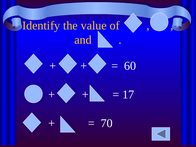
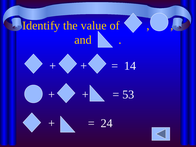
60: 60 -> 14 (130, 66)
17: 17 -> 53 (128, 95)
70: 70 -> 24 (107, 123)
